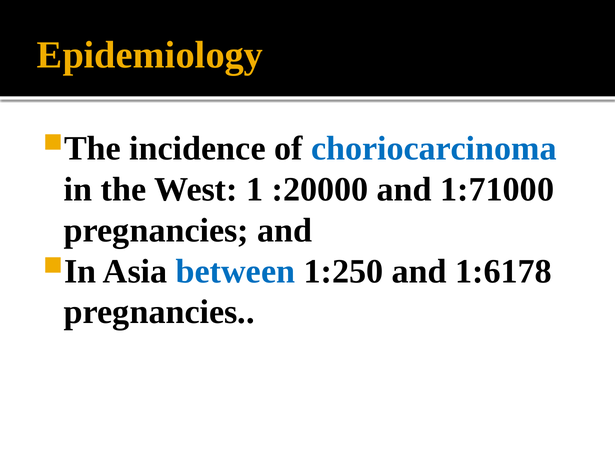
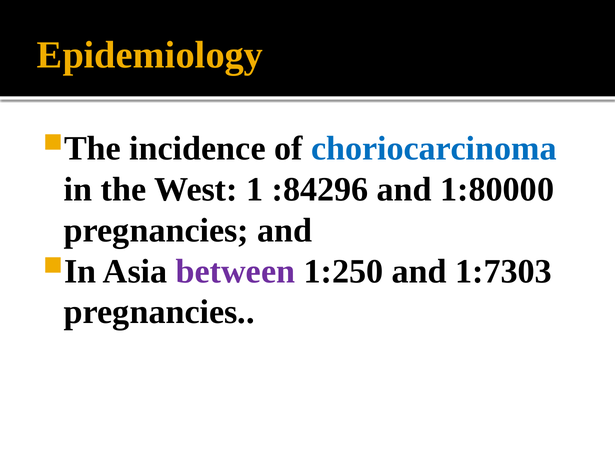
:20000: :20000 -> :84296 (320, 189)
1:71000: 1:71000 -> 1:80000 (497, 189)
between colour: blue -> purple (236, 271)
1:6178: 1:6178 -> 1:7303 (504, 271)
